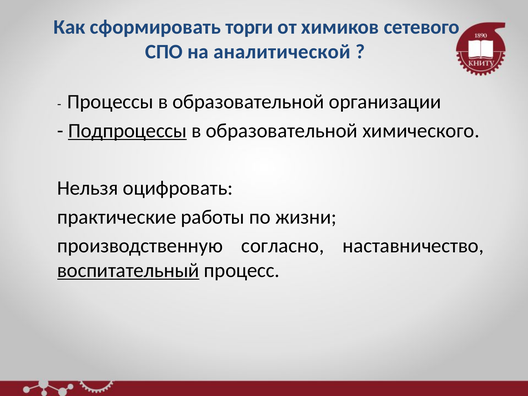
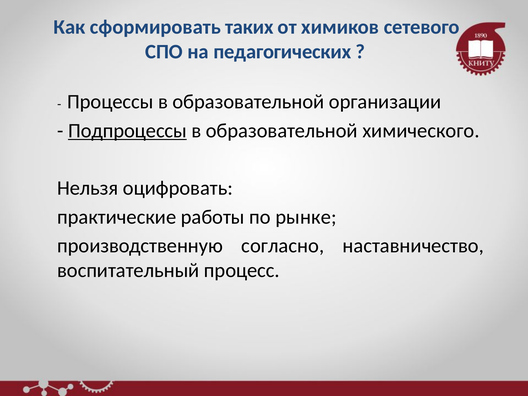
торги: торги -> таких (249, 27)
аналитической: аналитической -> педагогических (282, 52)
жизни: жизни -> рынке (306, 217)
воспитательный underline: present -> none (128, 270)
